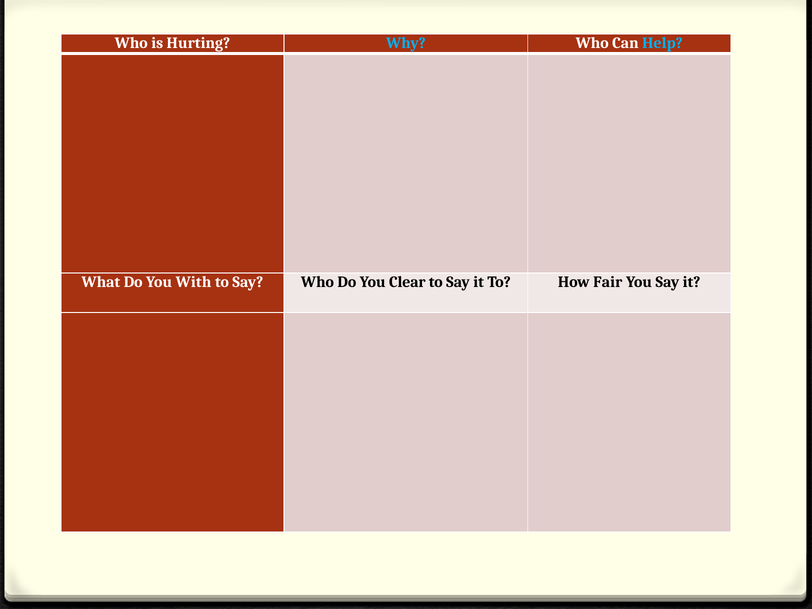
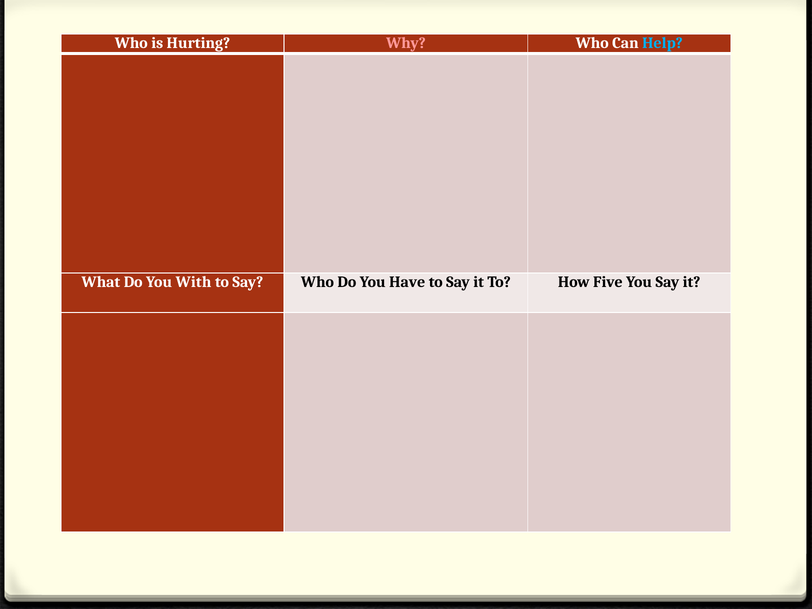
Why colour: light blue -> pink (406, 43)
Clear: Clear -> Have (407, 282)
Fair: Fair -> Five (608, 282)
